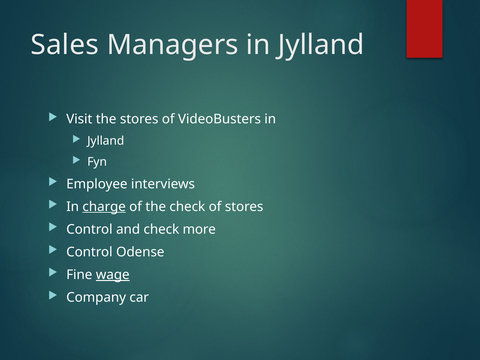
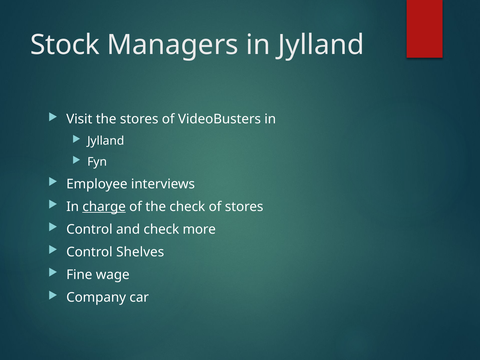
Sales: Sales -> Stock (65, 45)
Odense: Odense -> Shelves (140, 252)
wage underline: present -> none (113, 275)
